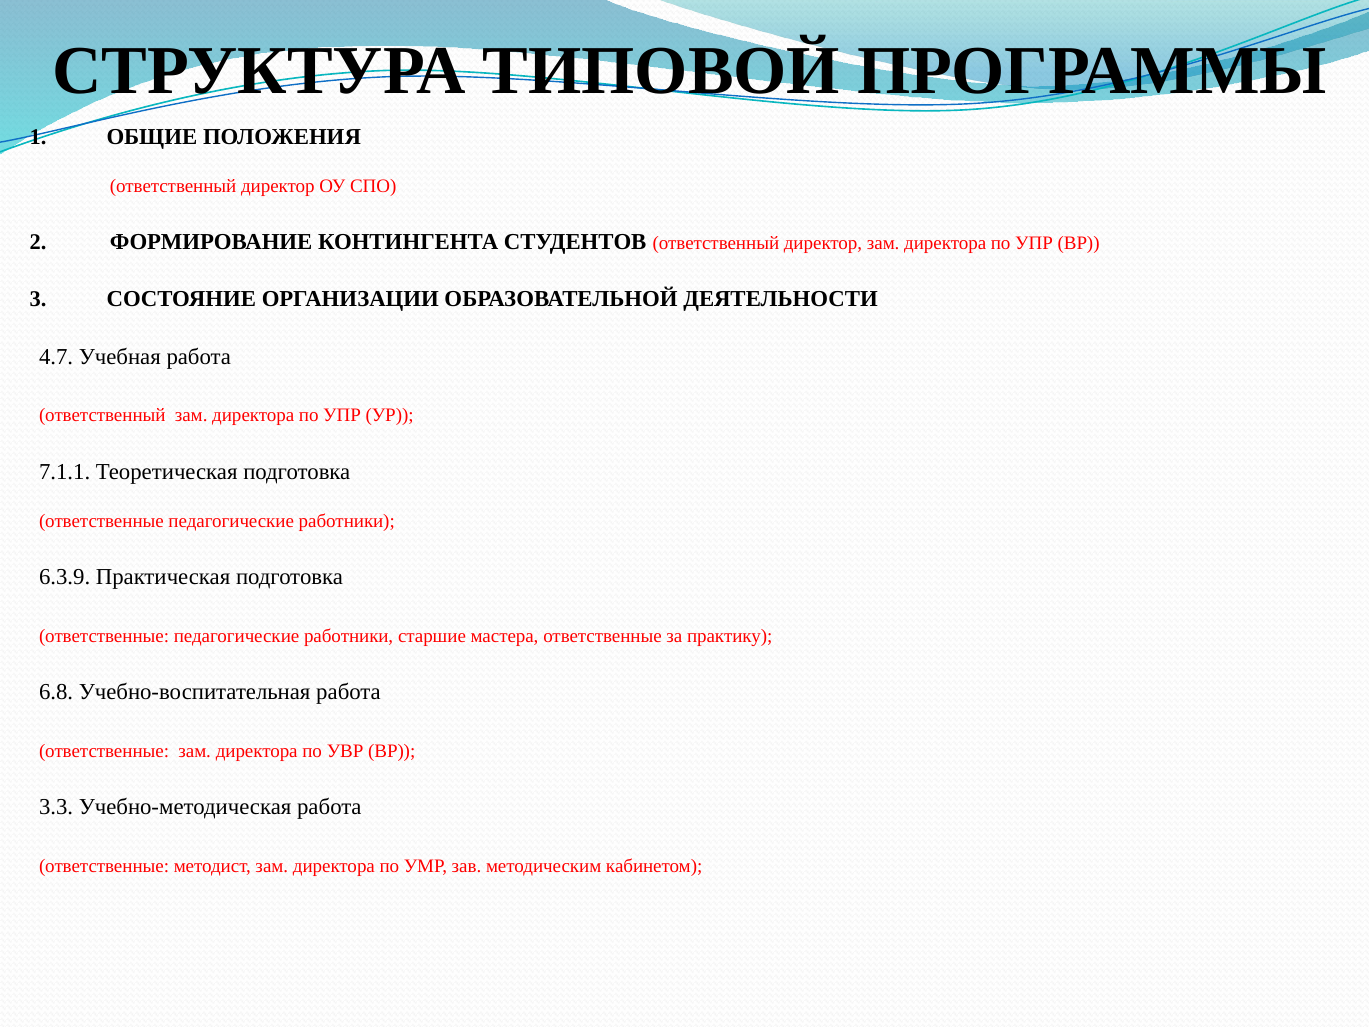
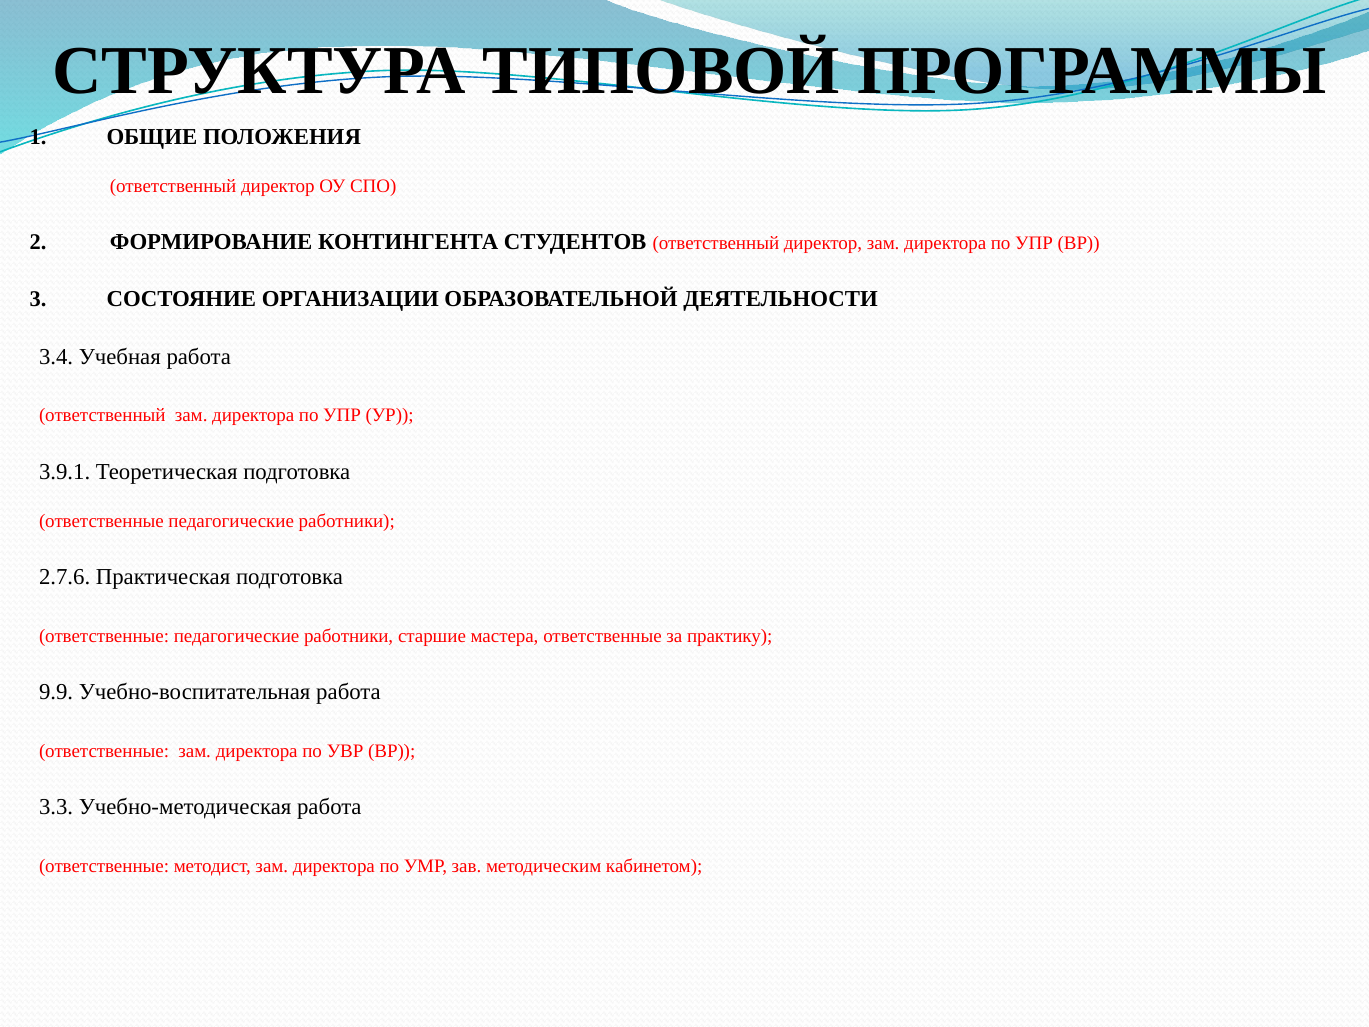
4.7: 4.7 -> 3.4 (56, 357)
7.1.1: 7.1.1 -> 3.9.1 (65, 472)
6.3.9: 6.3.9 -> 2.7.6 (65, 577)
6.8: 6.8 -> 9.9 (56, 692)
